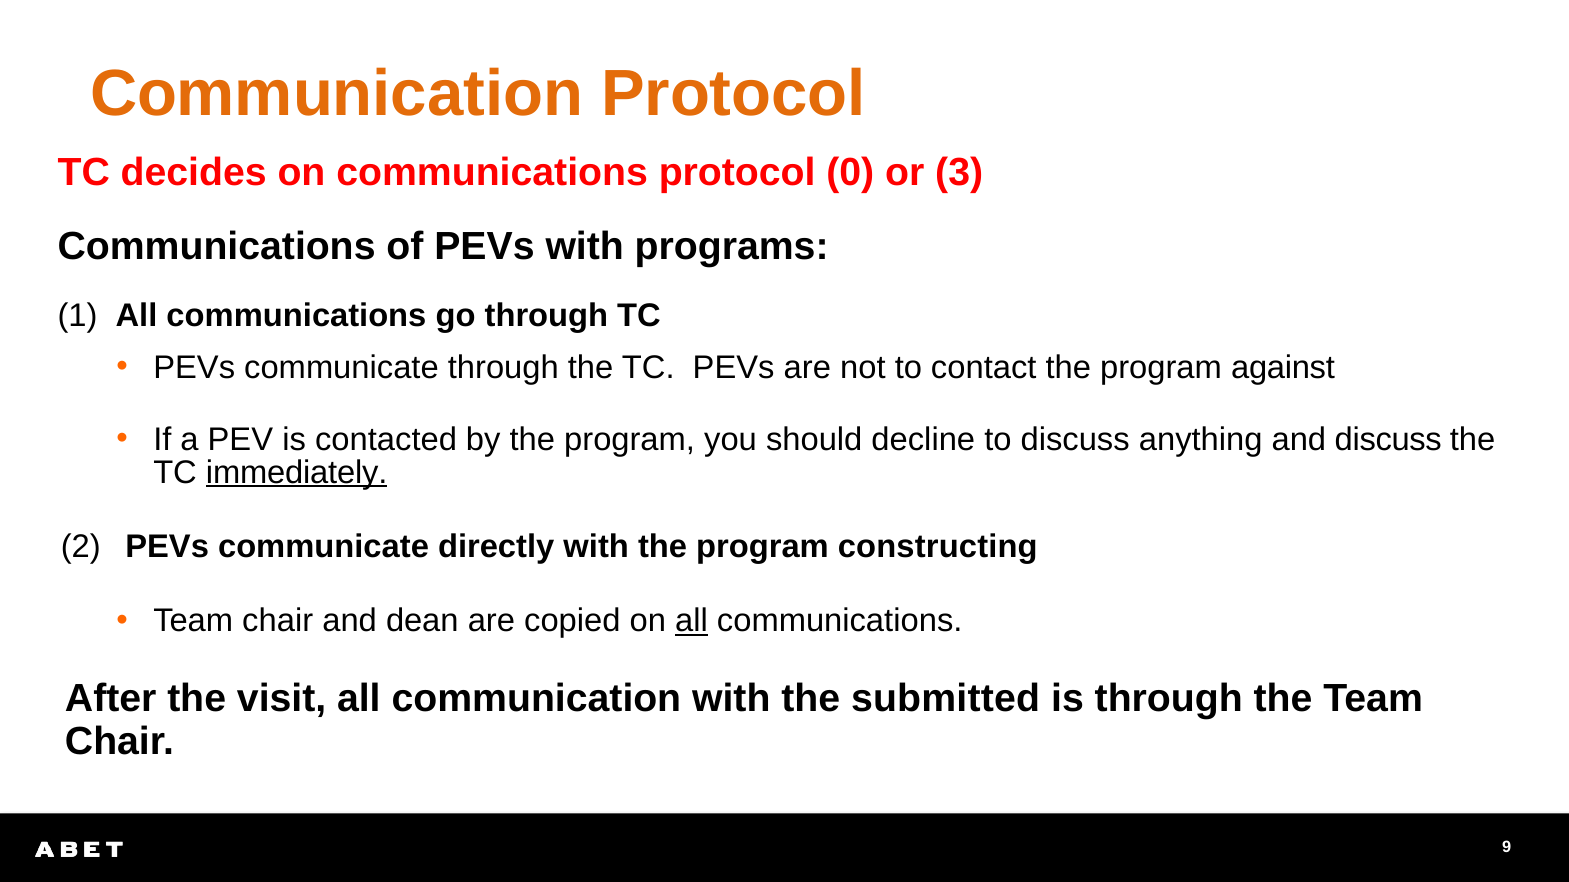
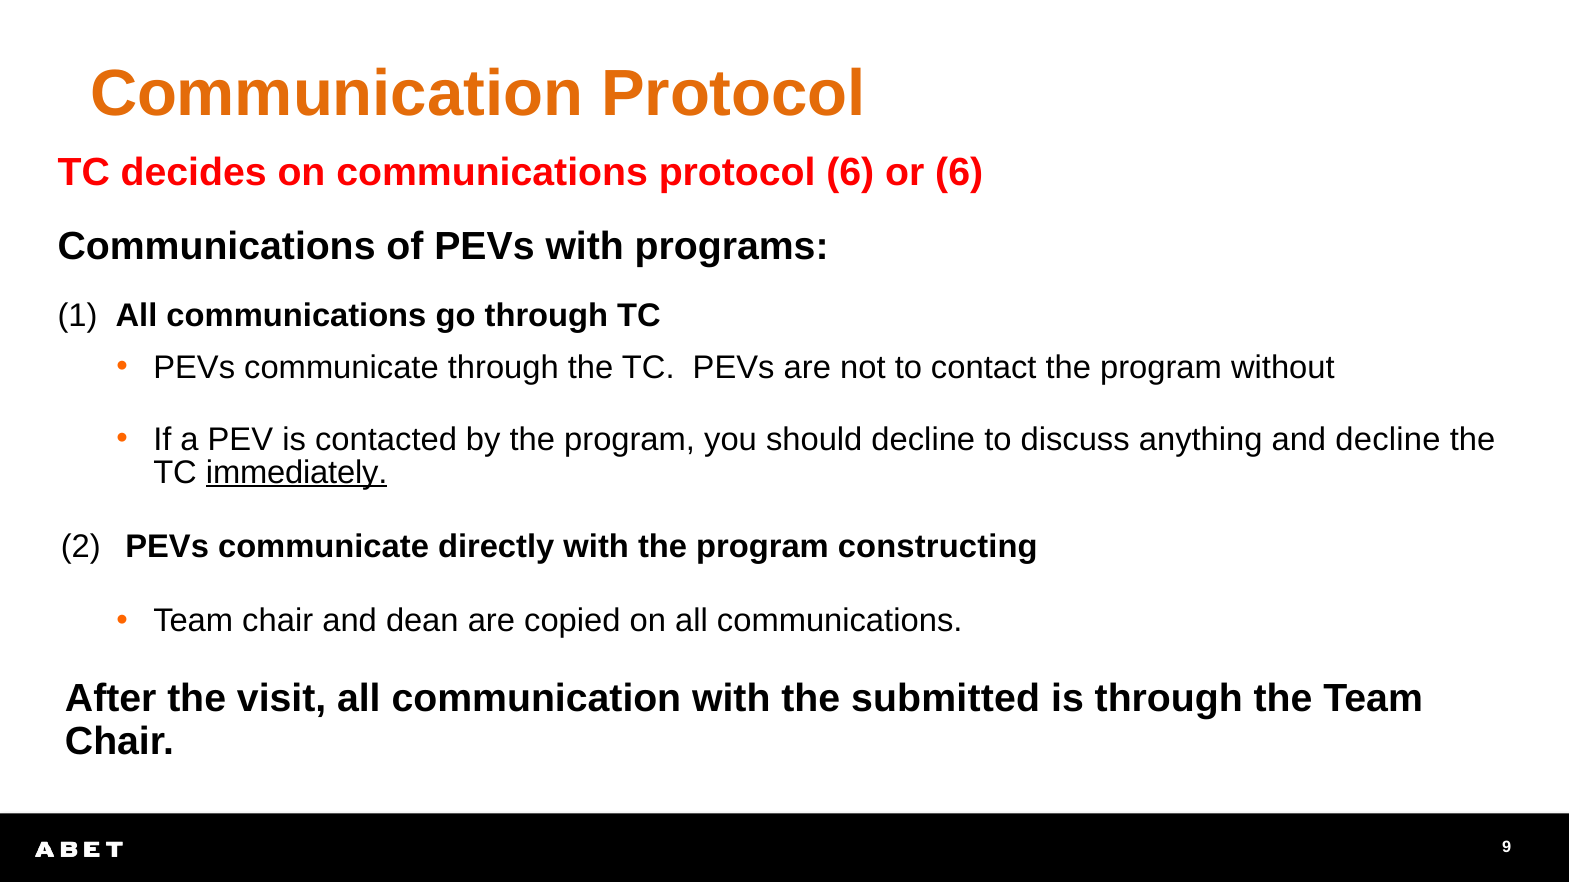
protocol 0: 0 -> 6 (850, 172)
or 3: 3 -> 6 (959, 172)
against: against -> without (1283, 368)
and discuss: discuss -> decline (1388, 440)
all underline: present -> none (691, 621)
